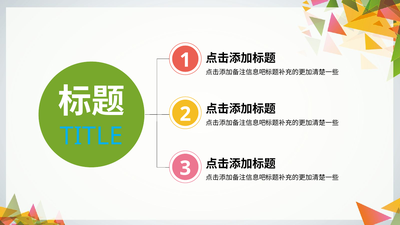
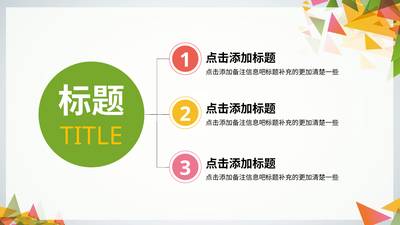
TITLE colour: light blue -> yellow (92, 136)
